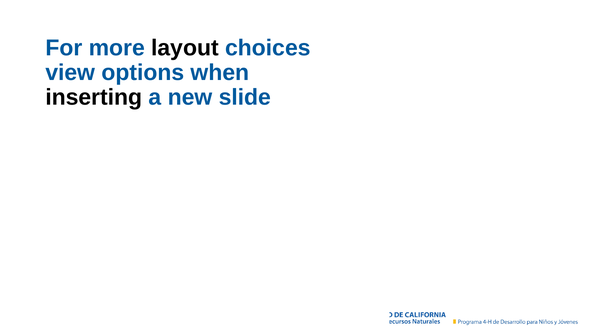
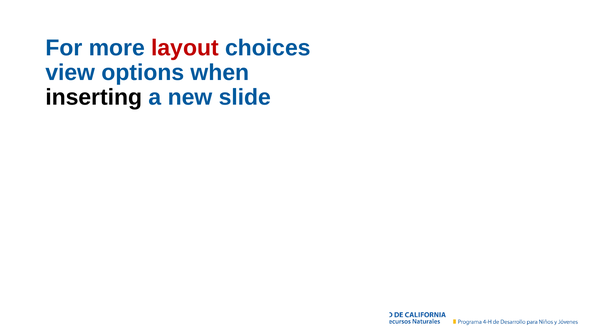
layout colour: black -> red (185, 48)
